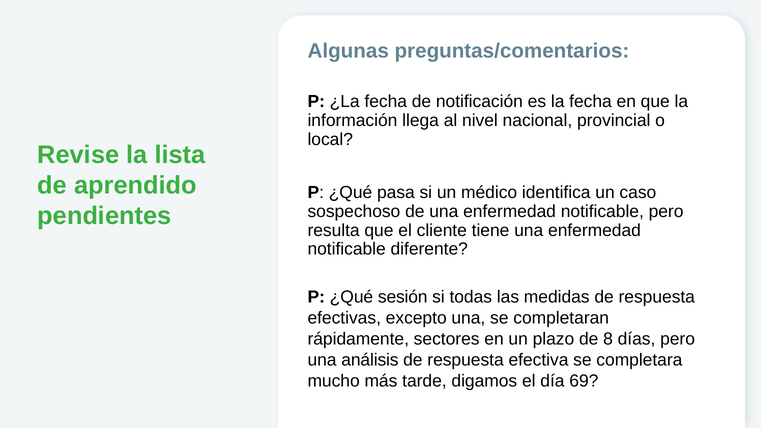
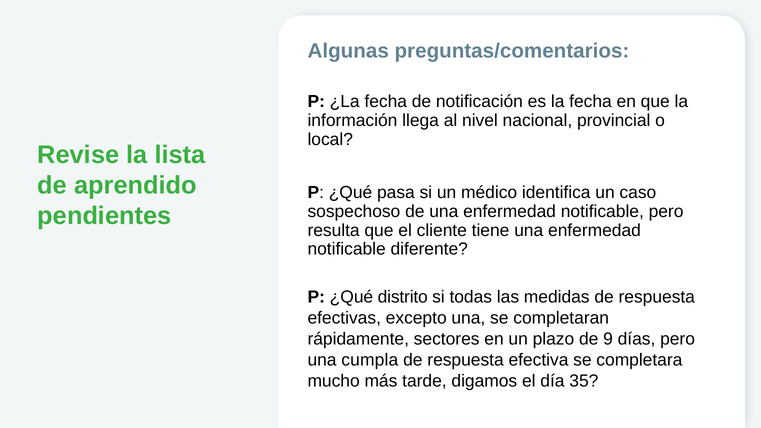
sesión: sesión -> distrito (403, 297)
8: 8 -> 9 (608, 339)
análisis: análisis -> cumpla (370, 360)
69: 69 -> 35 (584, 381)
